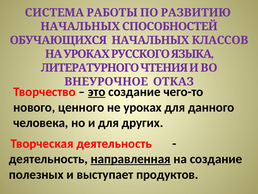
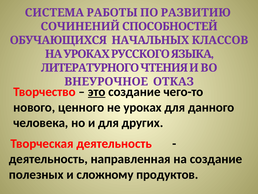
НАЧАЛЬНЫХ: НАЧАЛЬНЫХ -> СОЧИНЕНИЙ (80, 26)
направленная underline: present -> none (131, 159)
выступает: выступает -> сложному (105, 174)
